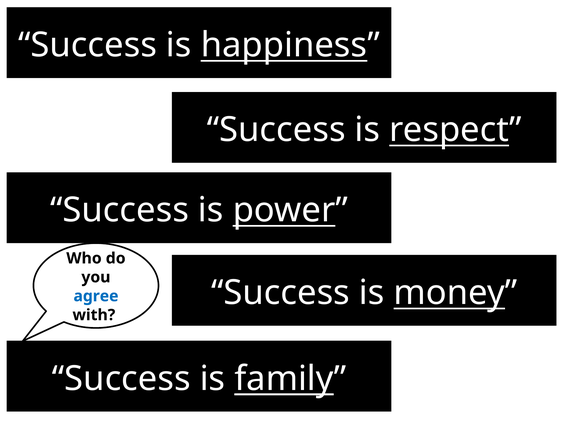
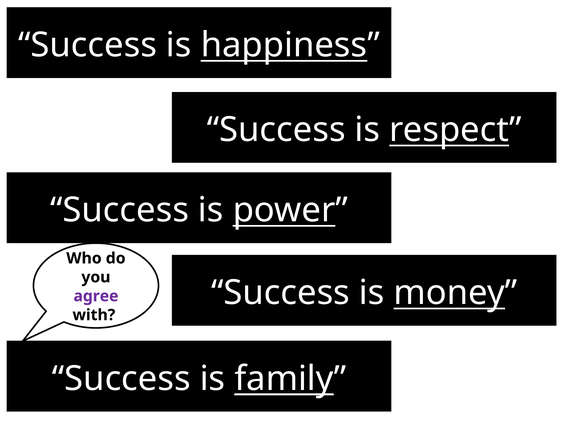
agree colour: blue -> purple (96, 296)
